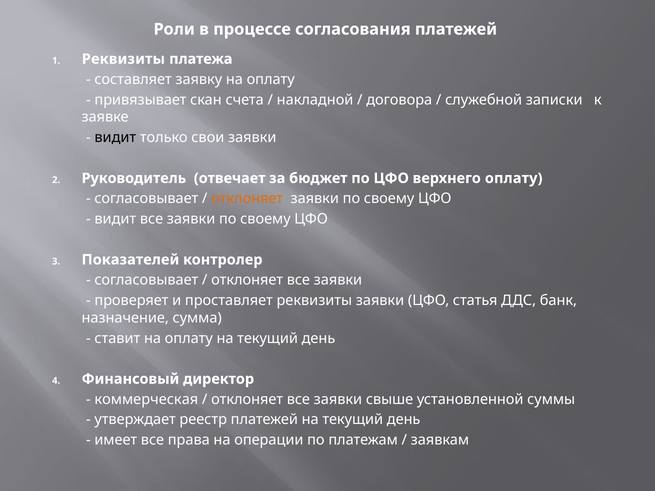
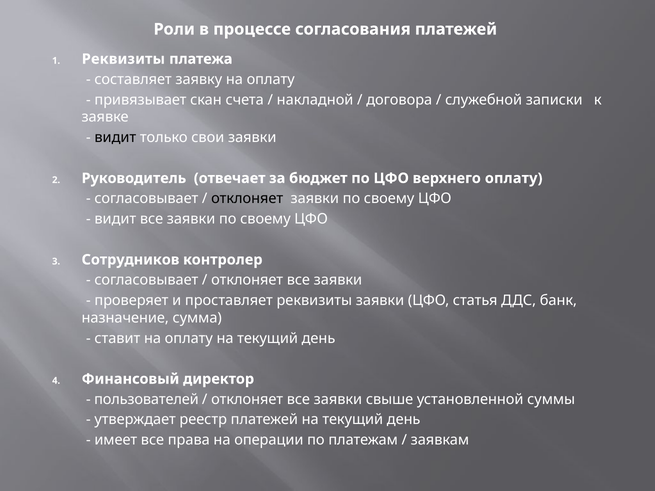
отклоняет colour: orange -> black (247, 199)
Показателей: Показателей -> Сотрудников (130, 260)
коммерческая: коммерческая -> пользователей (146, 400)
